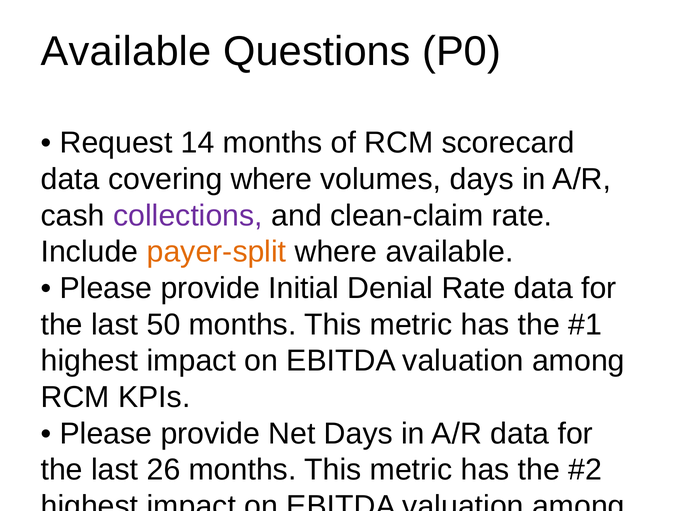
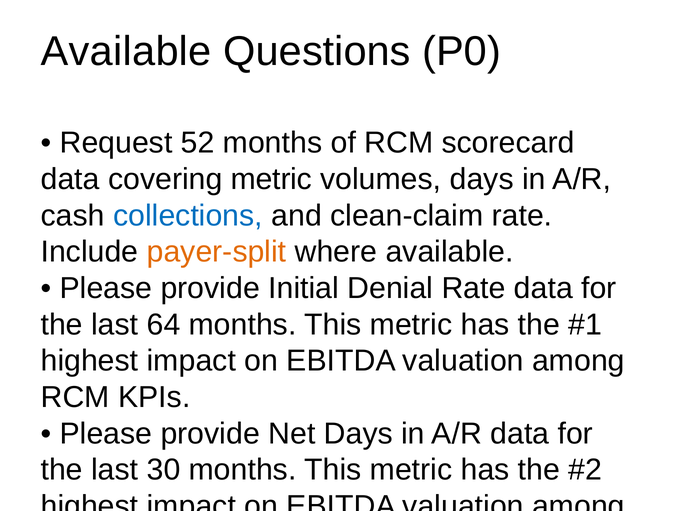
14: 14 -> 52 (198, 143)
covering where: where -> metric (271, 179)
collections colour: purple -> blue (188, 215)
50: 50 -> 64 (164, 324)
26: 26 -> 30 (164, 470)
